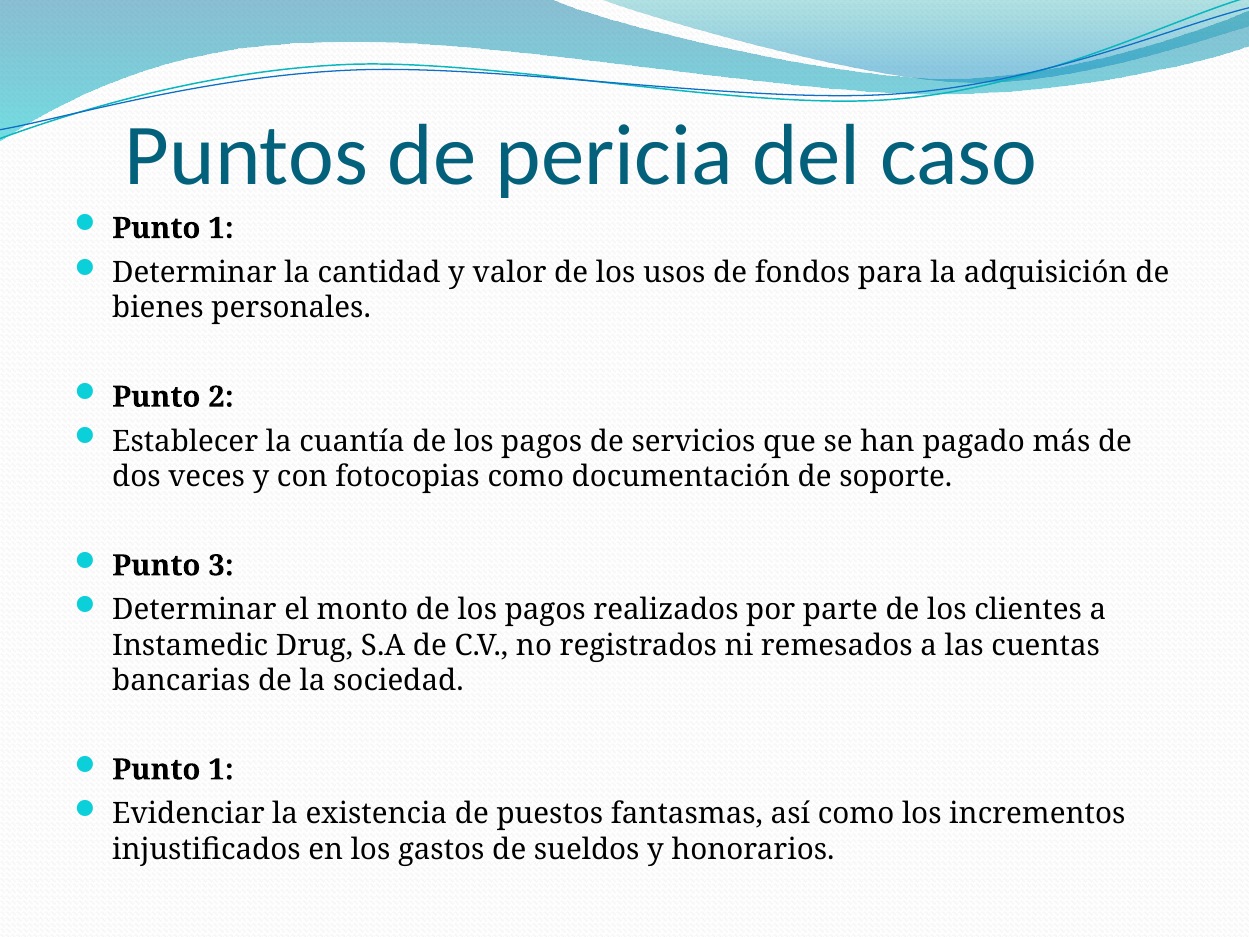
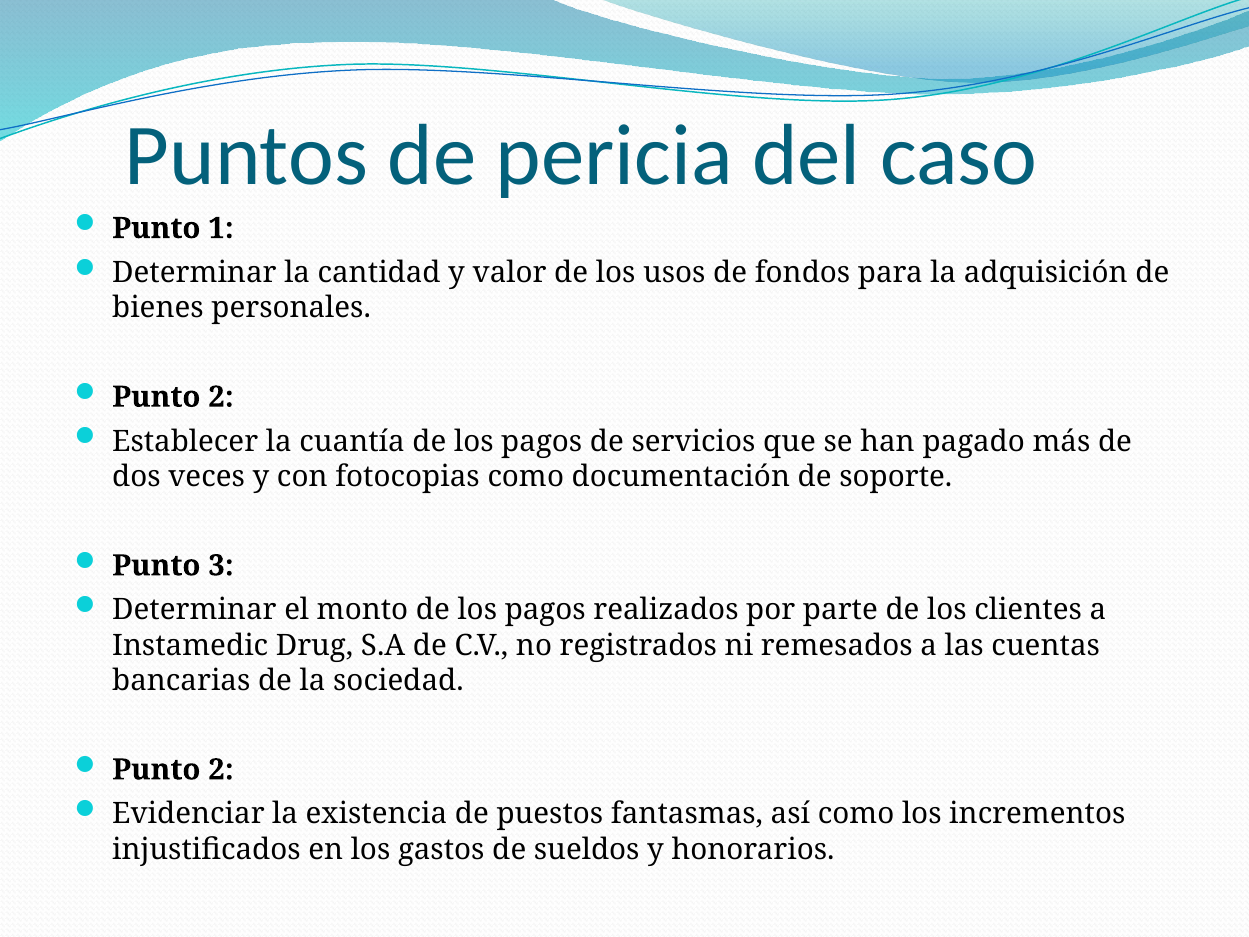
1: 1 -> 2 (221, 770)
